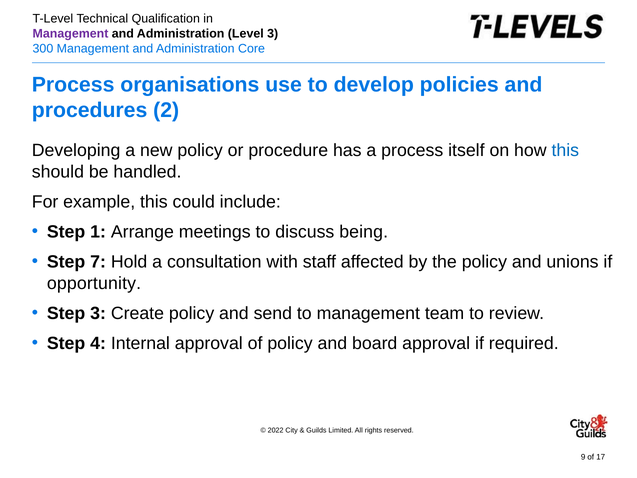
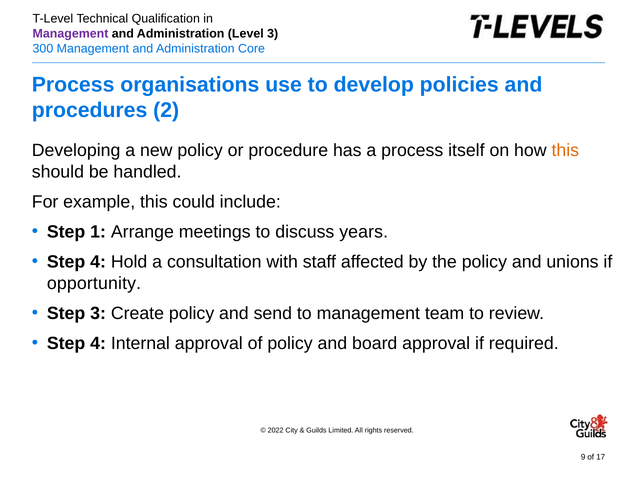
this colour: blue -> orange (565, 150)
being: being -> years (364, 232)
7: 7 -> 4 (98, 262)
